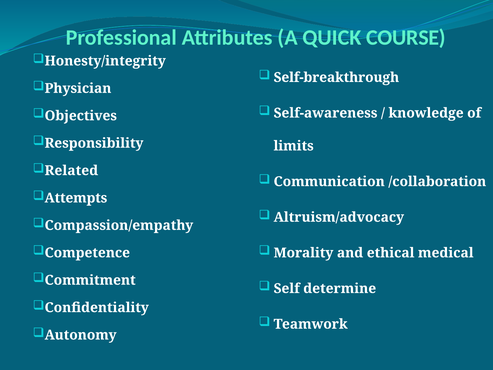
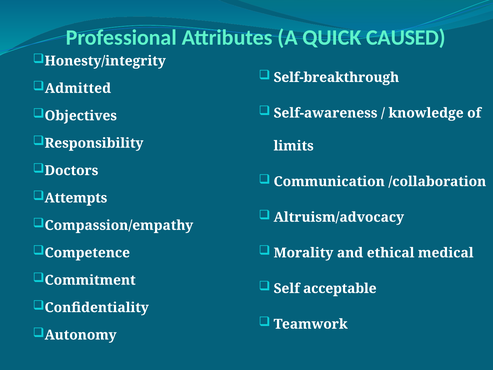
COURSE: COURSE -> CAUSED (406, 38)
Physician: Physician -> Admitted (78, 88)
Related: Related -> Doctors (71, 170)
determine: determine -> acceptable (340, 288)
